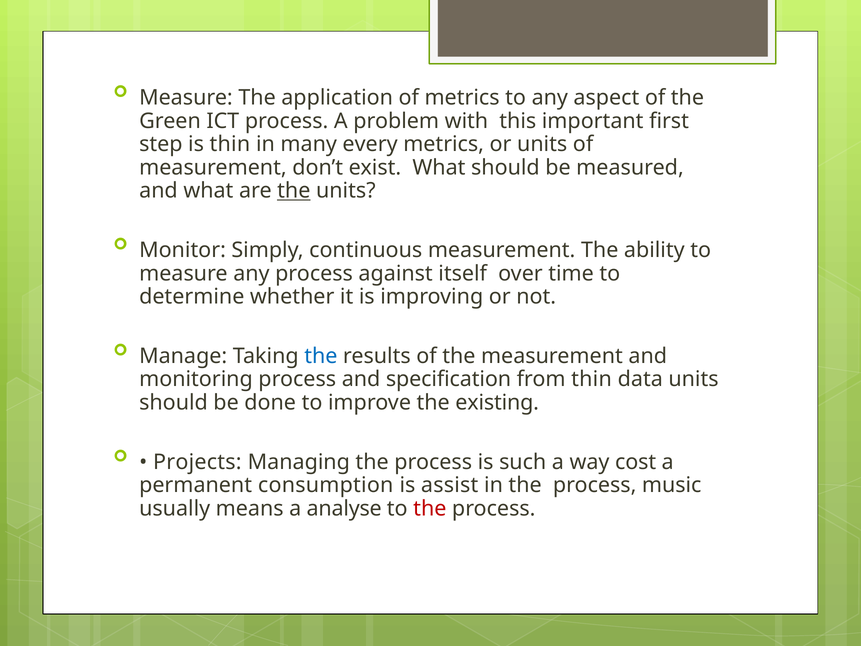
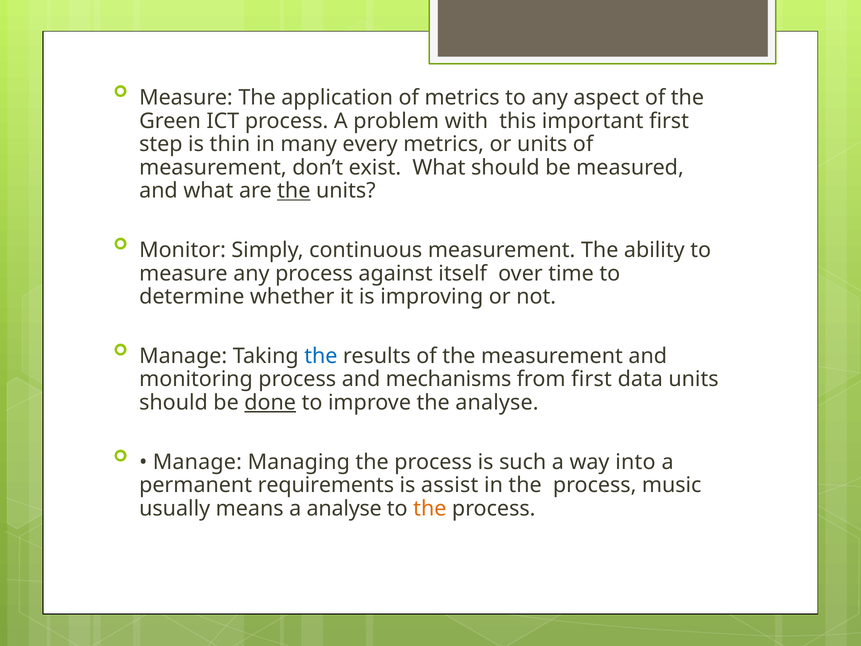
specification: specification -> mechanisms (449, 379)
from thin: thin -> first (592, 379)
done underline: none -> present (270, 402)
the existing: existing -> analyse (497, 402)
Projects: Projects -> Manage (197, 462)
cost: cost -> into (635, 462)
consumption: consumption -> requirements (326, 485)
the colour: red -> orange (430, 508)
